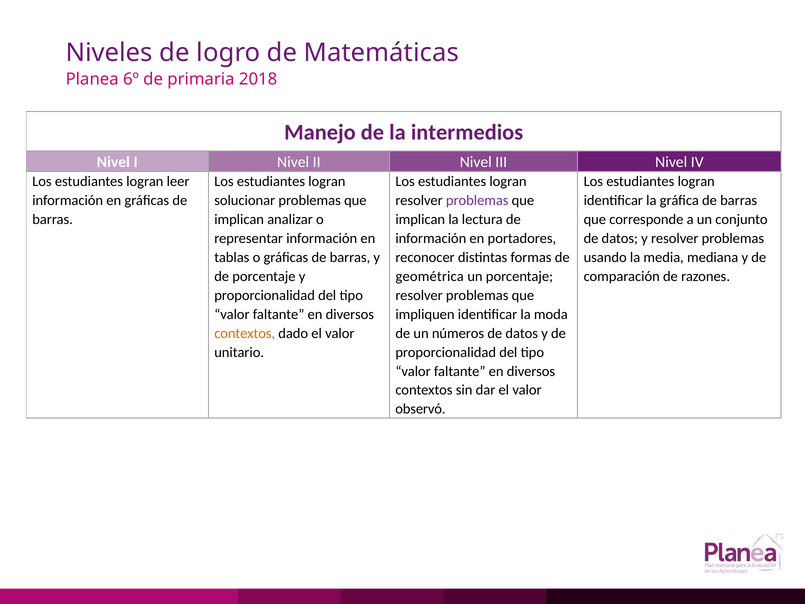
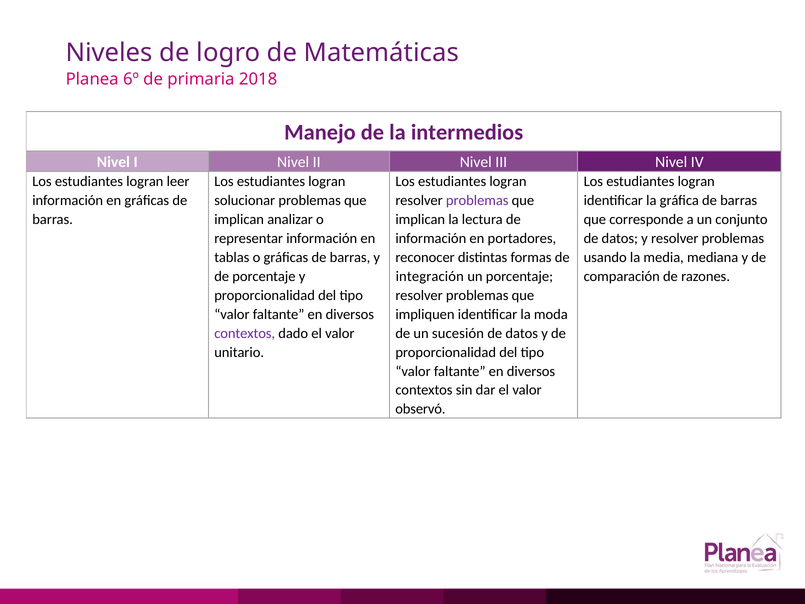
geométrica: geométrica -> integración (430, 276)
contextos colour: orange -> purple (245, 333)
números: números -> sucesión (458, 333)
